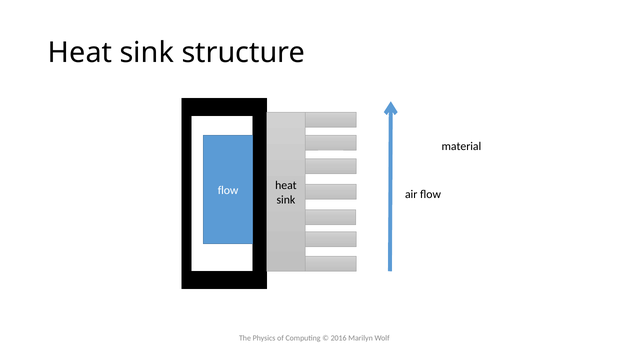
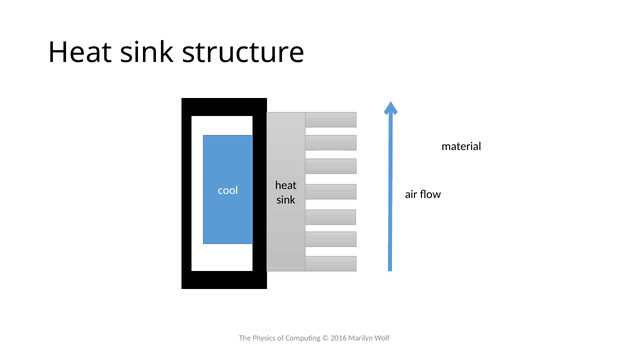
flow: flow -> cool (228, 190)
